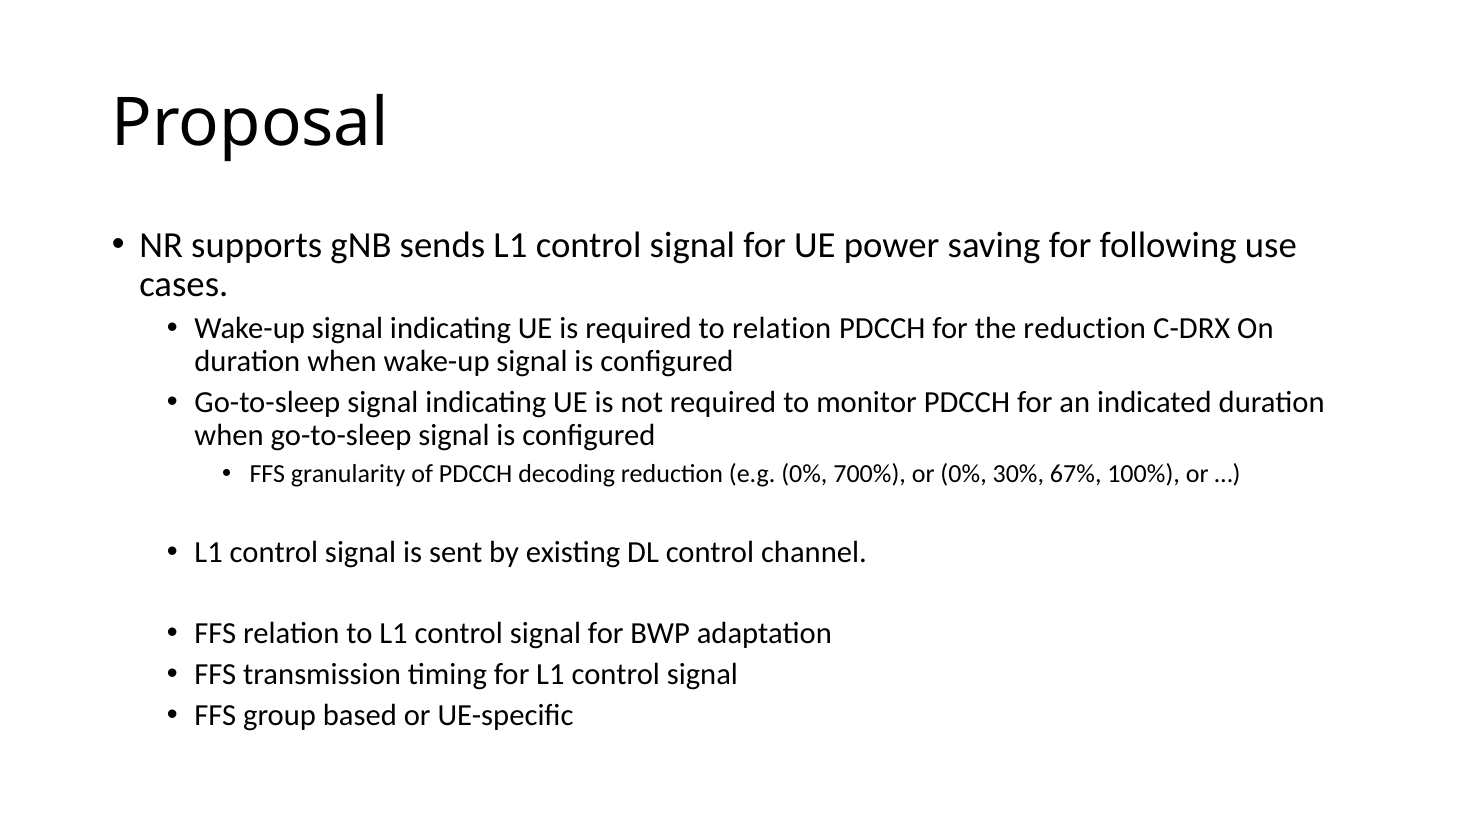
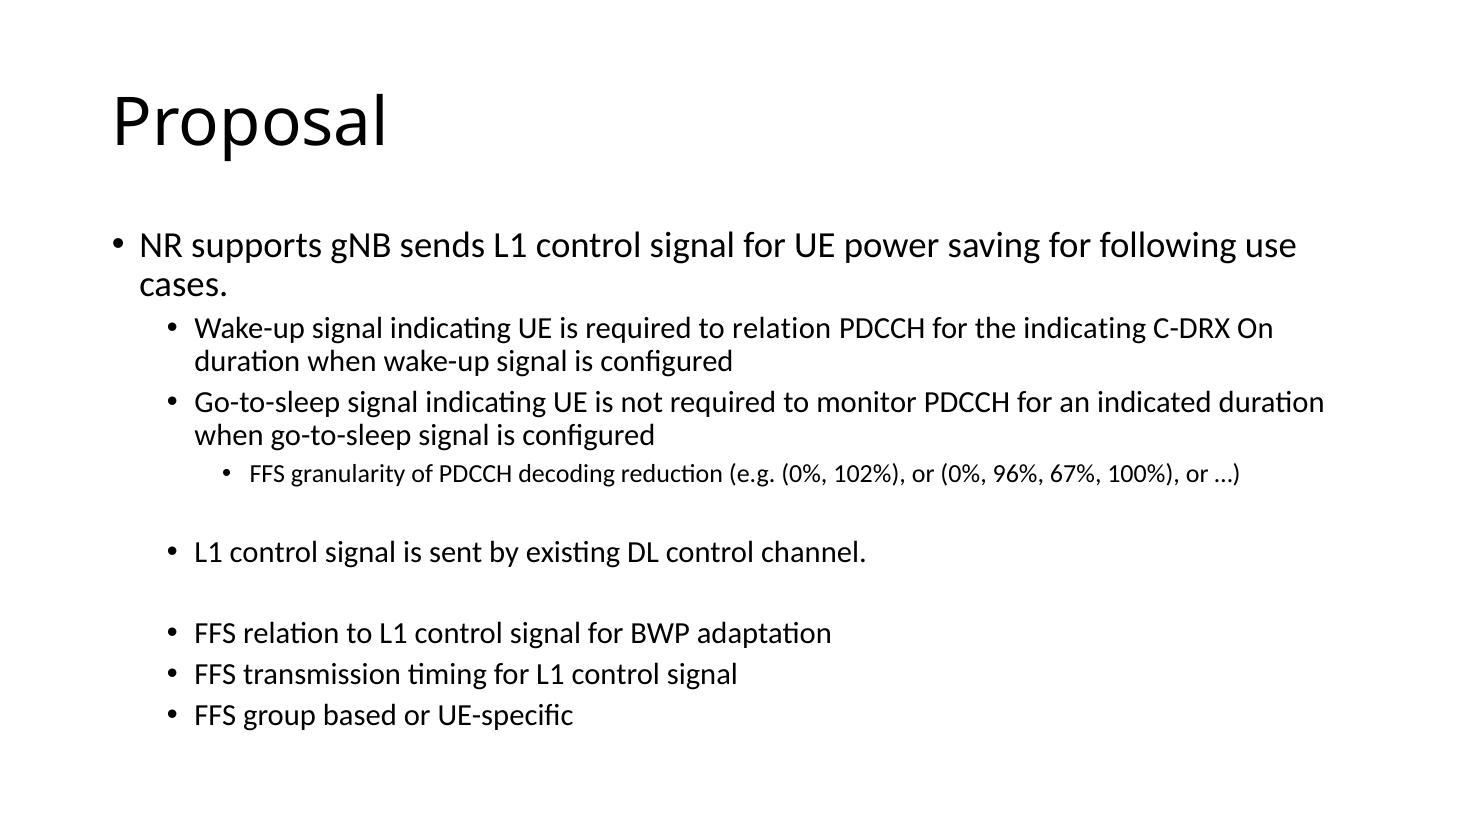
the reduction: reduction -> indicating (1085, 329)
700%: 700% -> 102% (870, 473)
30%: 30% -> 96% (1018, 473)
